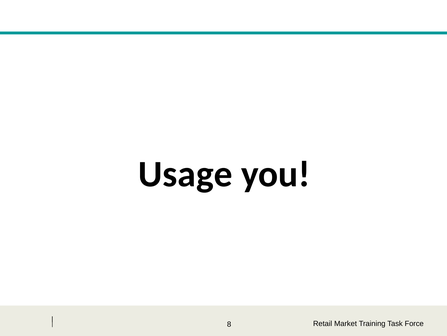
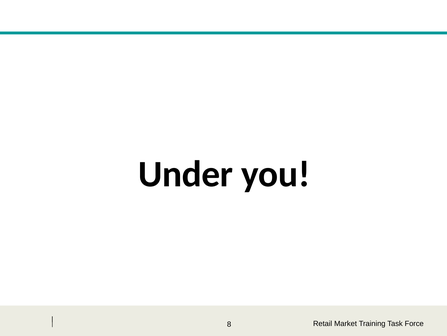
Usage: Usage -> Under (186, 174)
